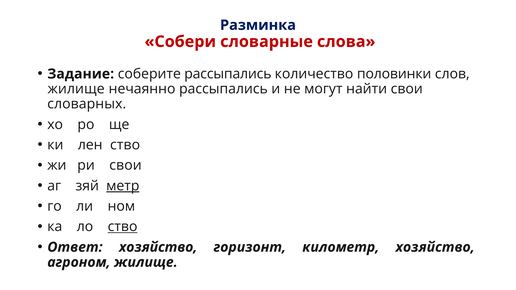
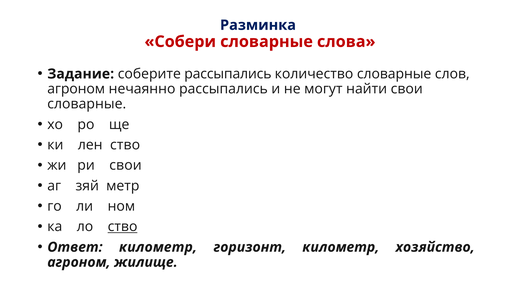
количество половинки: половинки -> словарные (394, 74)
жилище: жилище -> агроном (76, 89)
словарных: словарных -> словарные (87, 104)
метр underline: present -> none (123, 186)
Ответ хозяйство: хозяйство -> километр (158, 247)
